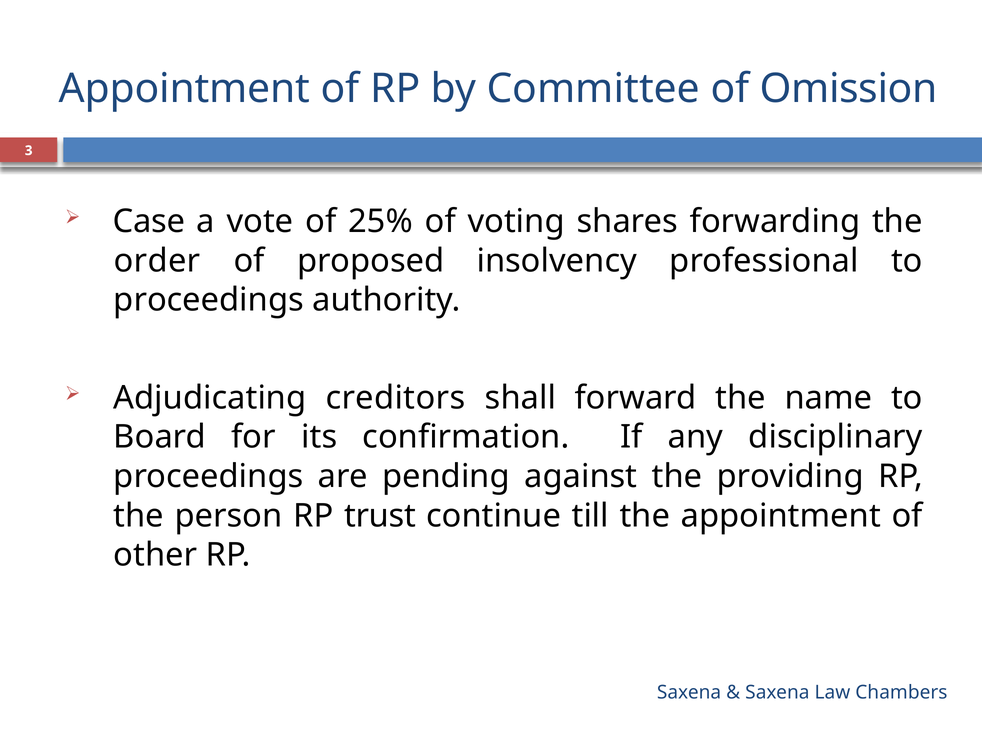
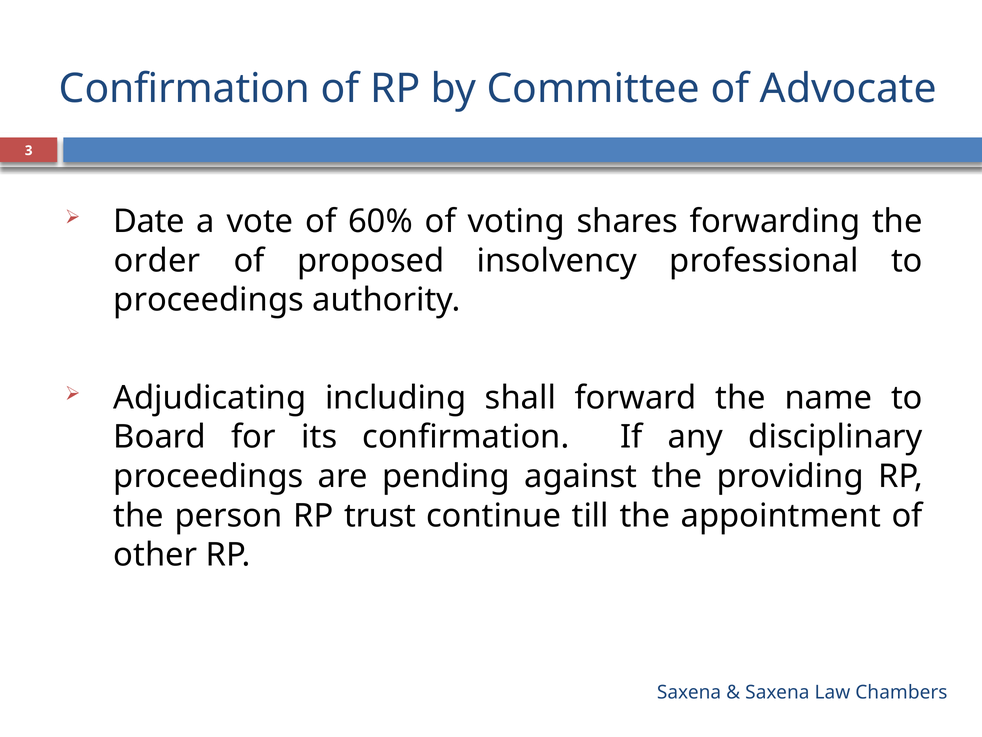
Appointment: Appointment -> Confirmation (185, 89)
Omission: Omission -> Advocate (848, 89)
Case: Case -> Date (149, 221)
25%: 25% -> 60% (381, 221)
creditors: creditors -> including (396, 398)
